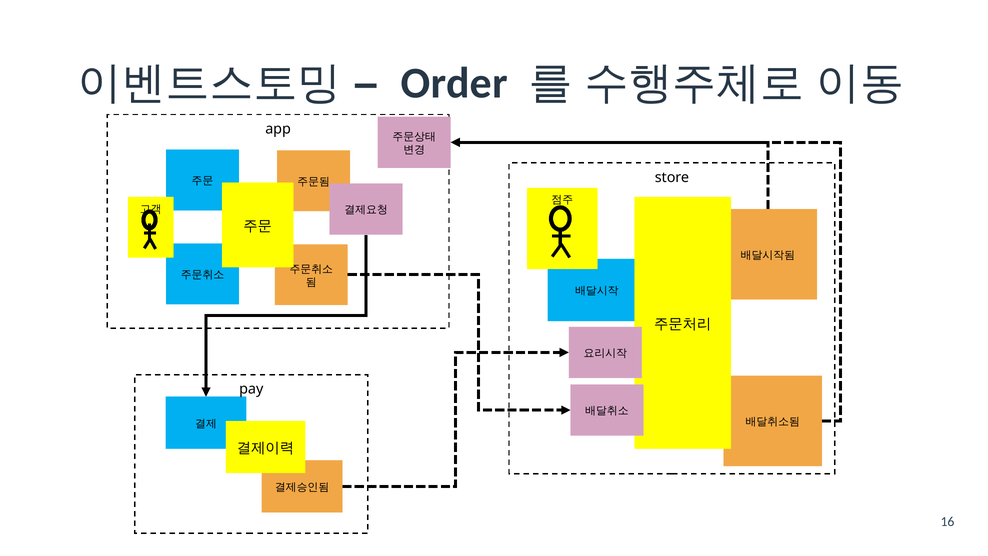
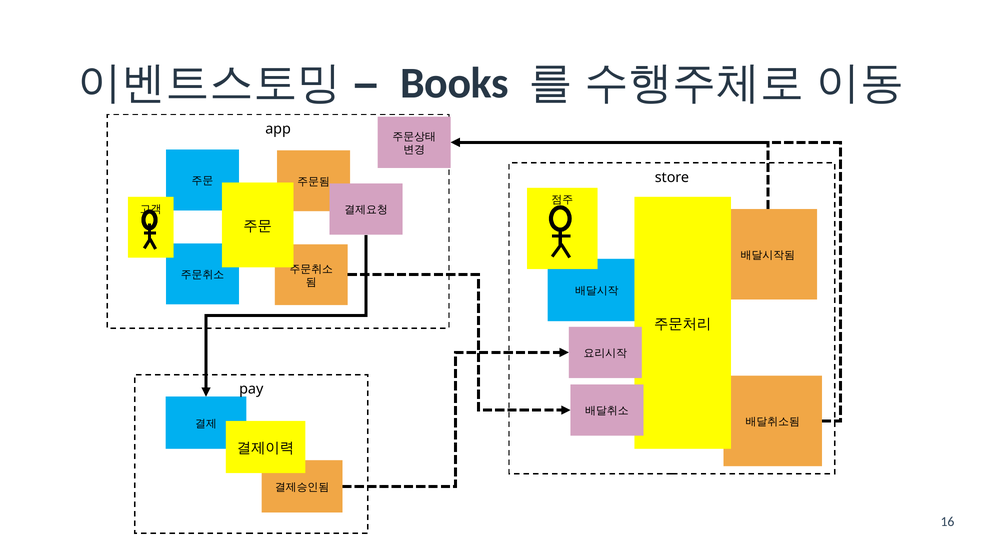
Order: Order -> Books (455, 83)
